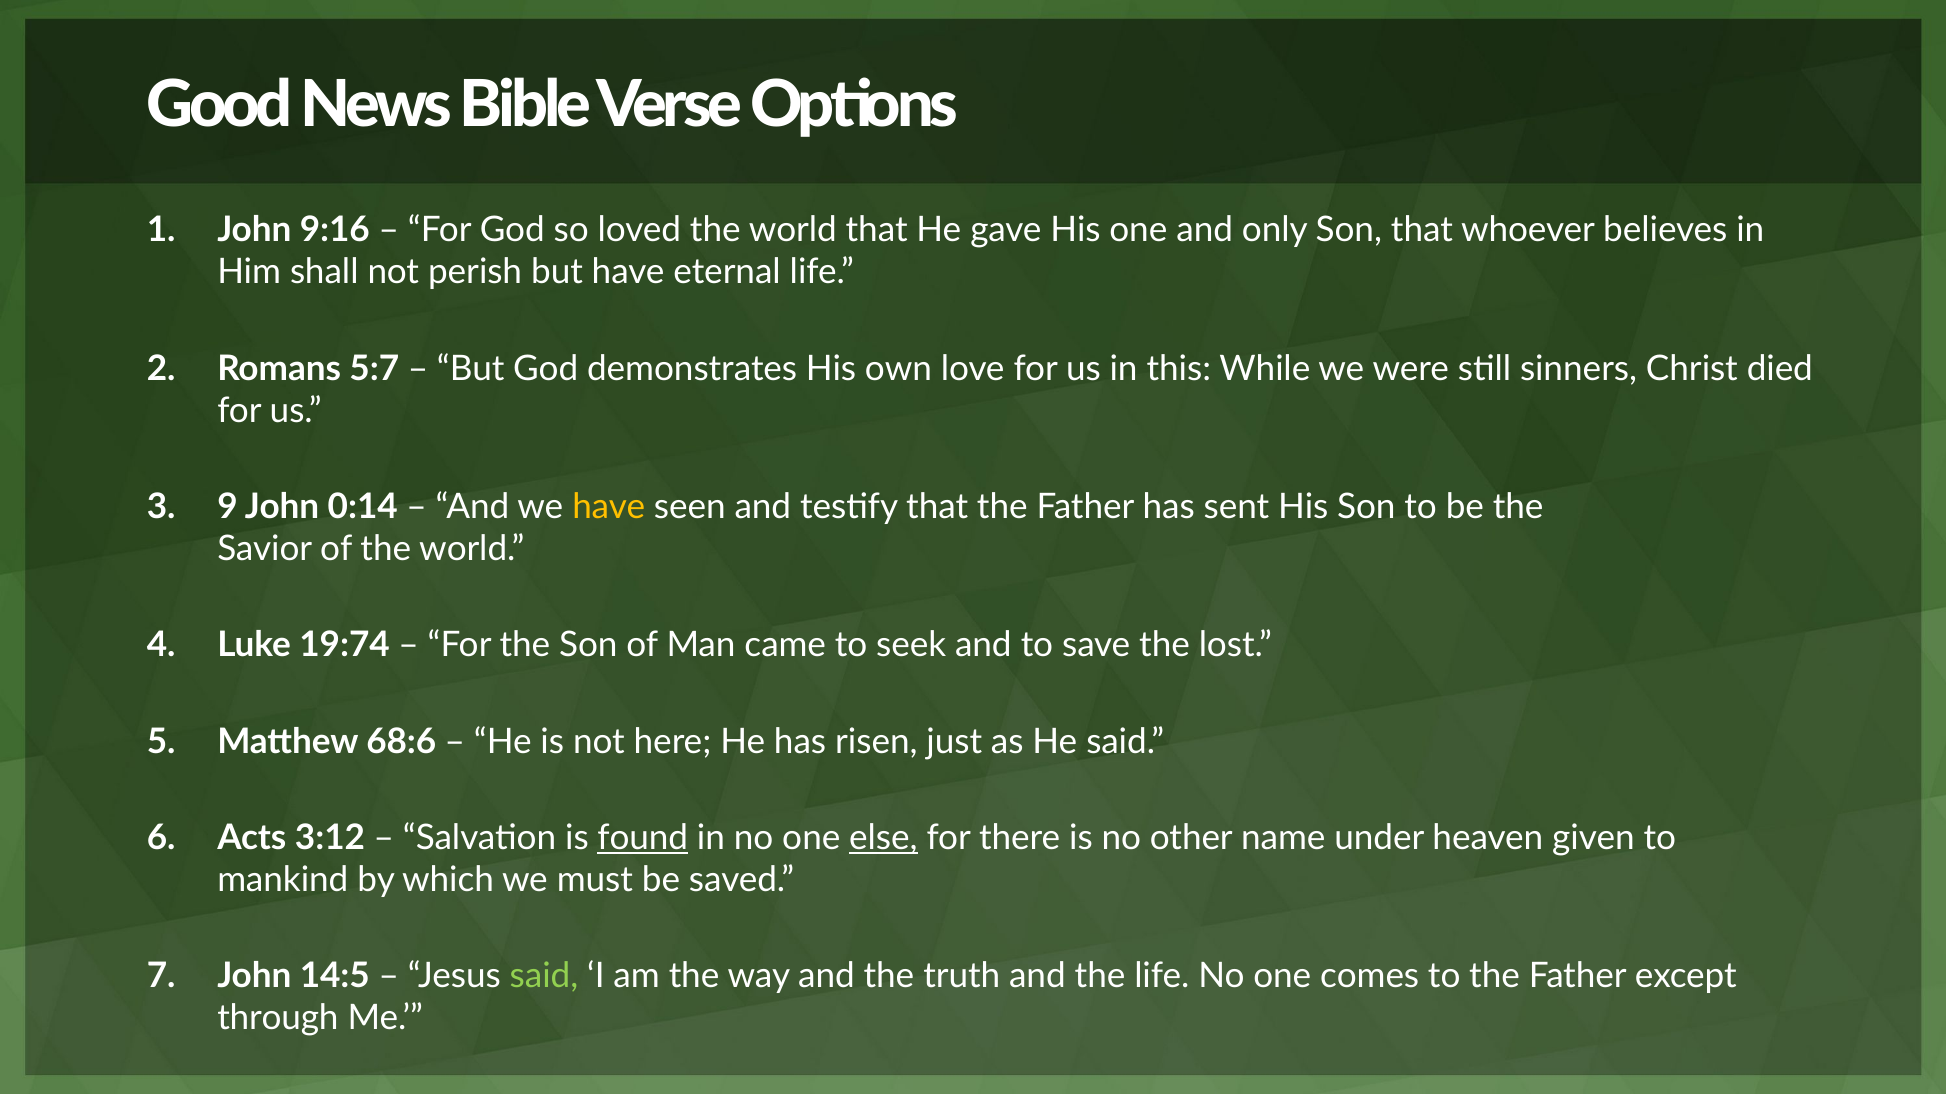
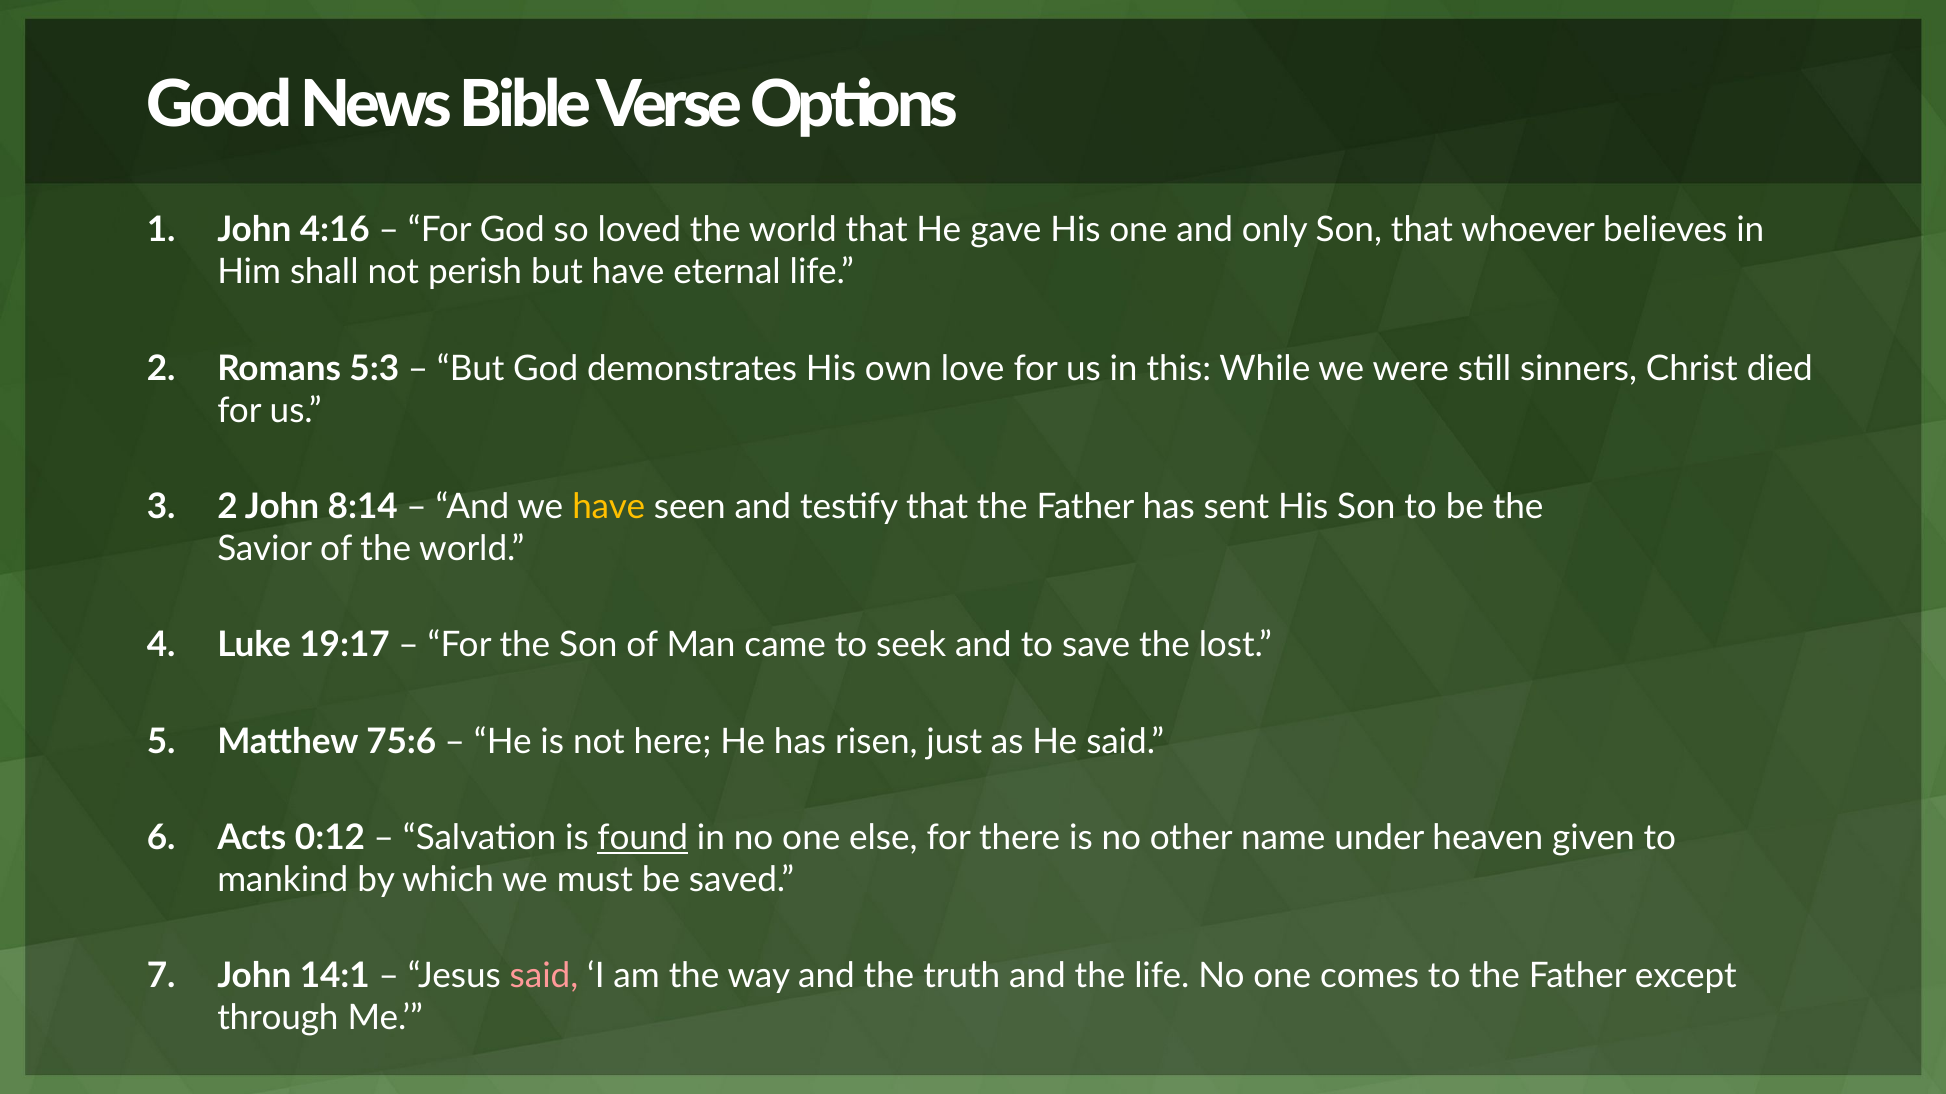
9:16: 9:16 -> 4:16 (335, 230)
5:7: 5:7 -> 5:3 (374, 369)
9: 9 -> 2 (228, 507)
0:14: 0:14 -> 8:14 (363, 507)
19:74: 19:74 -> 19:17 (345, 646)
68:6: 68:6 -> 75:6 (401, 742)
3:12: 3:12 -> 0:12 (330, 838)
else underline: present -> none (883, 838)
14:5: 14:5 -> 14:1 (335, 977)
said colour: light green -> pink (544, 977)
